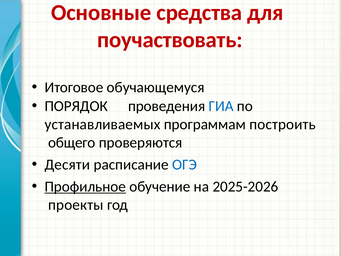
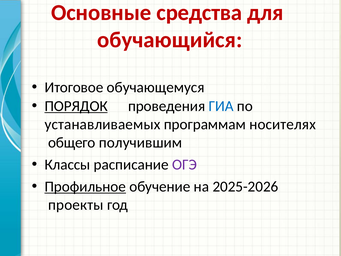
поучаствовать: поучаствовать -> обучающийся (170, 40)
ПОРЯДОК underline: none -> present (76, 106)
построить: построить -> носителях (283, 124)
проверяются: проверяются -> получившим (141, 142)
Десяти: Десяти -> Классы (67, 164)
ОГЭ colour: blue -> purple (184, 164)
